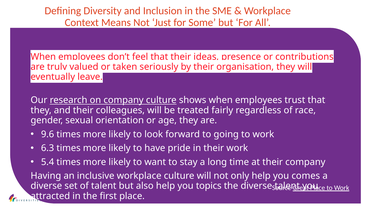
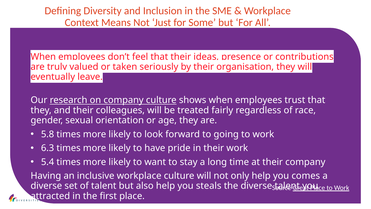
9.6: 9.6 -> 5.8 (48, 134)
topics: topics -> steals (209, 186)
